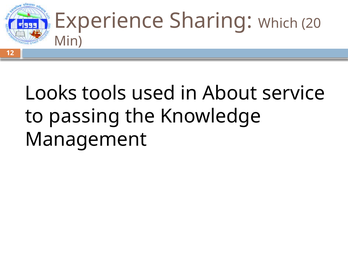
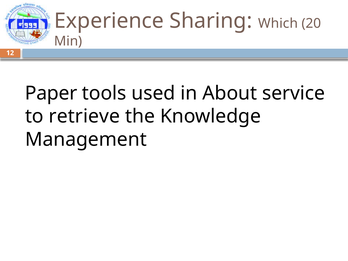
Looks: Looks -> Paper (51, 93)
passing: passing -> retrieve (84, 116)
